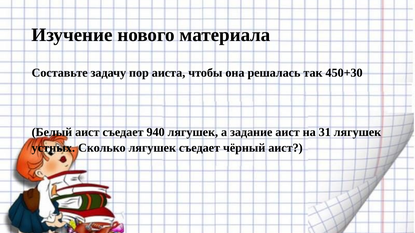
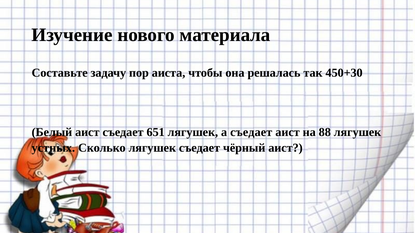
940: 940 -> 651 (156, 132)
а задание: задание -> съедает (251, 132)
31: 31 -> 88 (325, 132)
